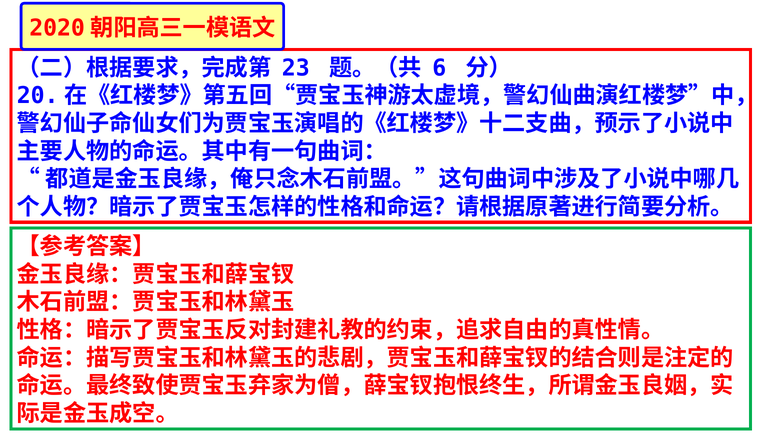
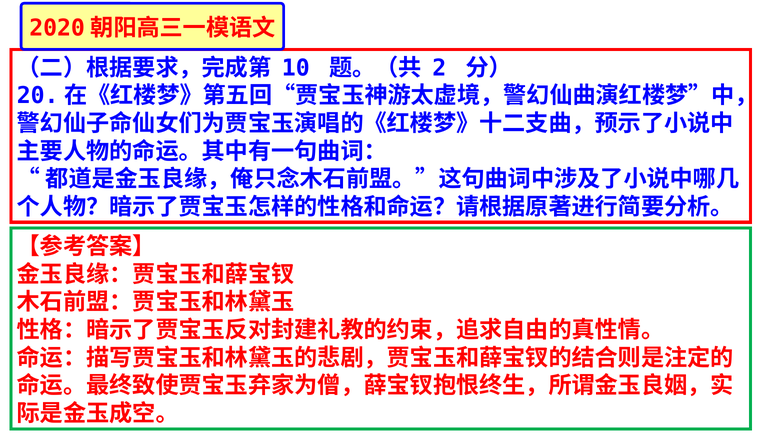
23: 23 -> 10 (296, 68)
6: 6 -> 2 (439, 68)
